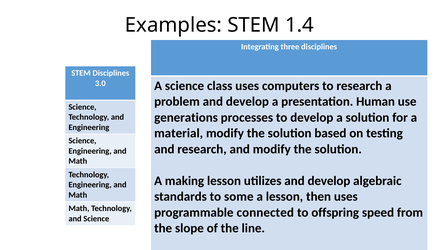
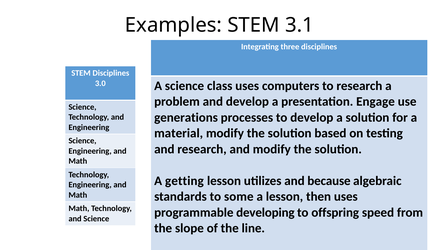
1.4: 1.4 -> 3.1 (299, 25)
Human: Human -> Engage (376, 102)
making: making -> getting (184, 181)
utilizes and develop: develop -> because (329, 181)
connected: connected -> developing (265, 213)
